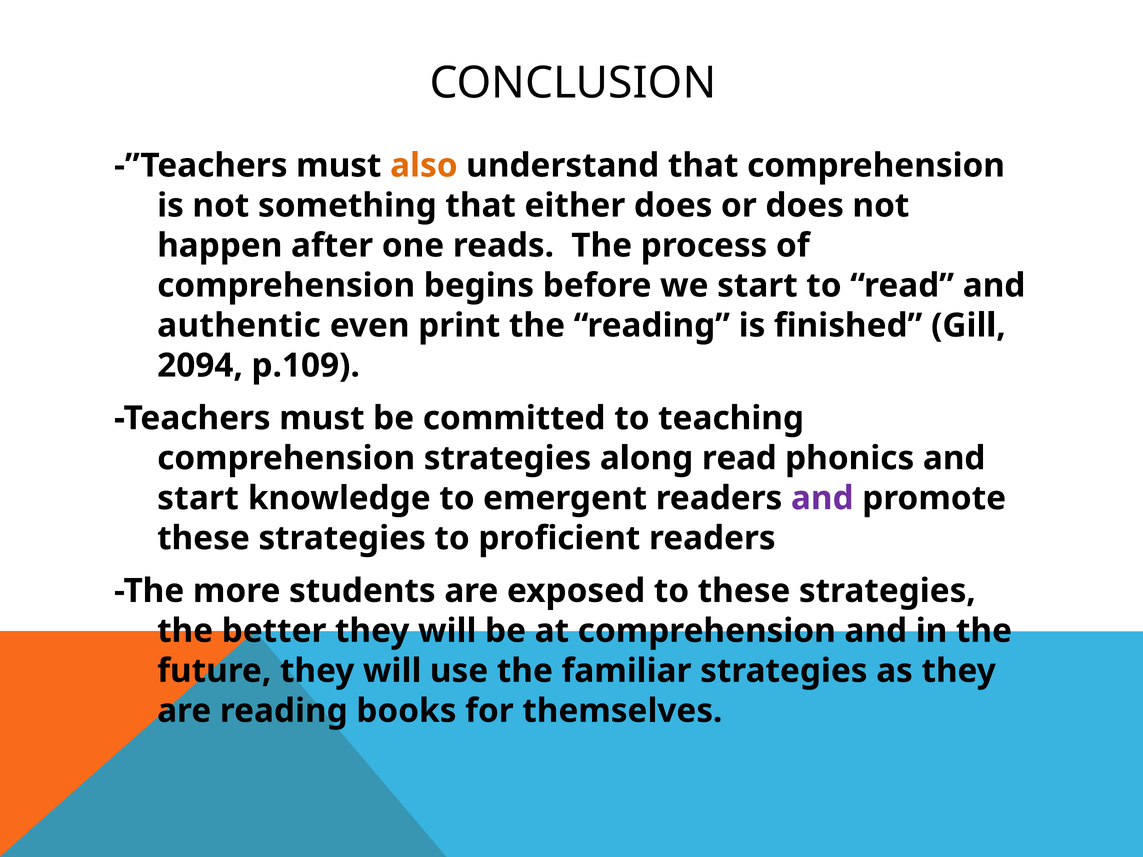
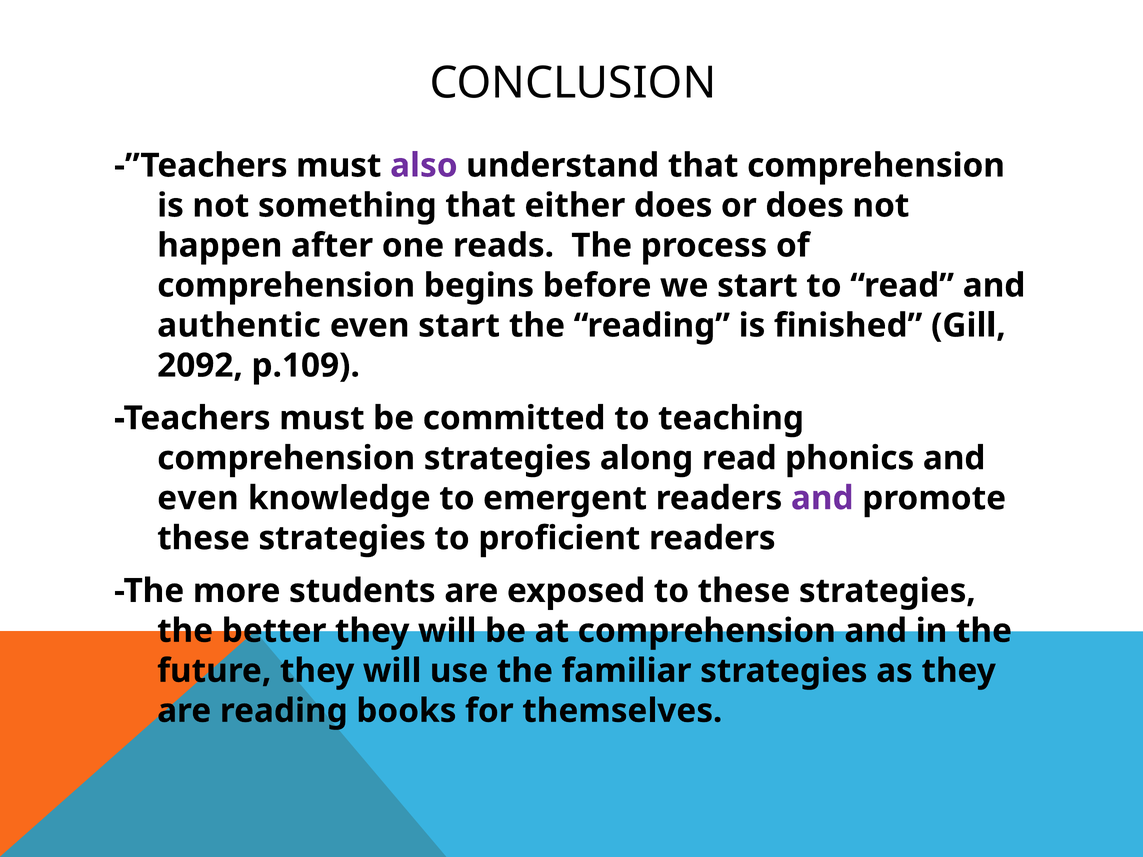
also colour: orange -> purple (424, 166)
even print: print -> start (459, 326)
2094: 2094 -> 2092 (200, 366)
start: start -> even (198, 498)
